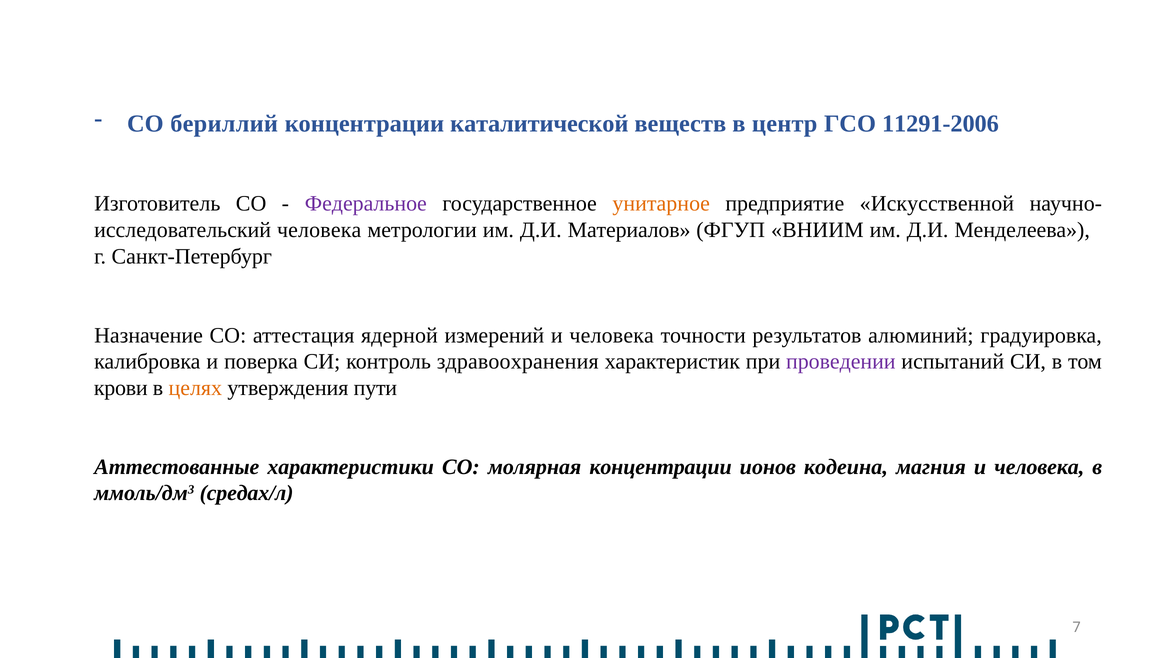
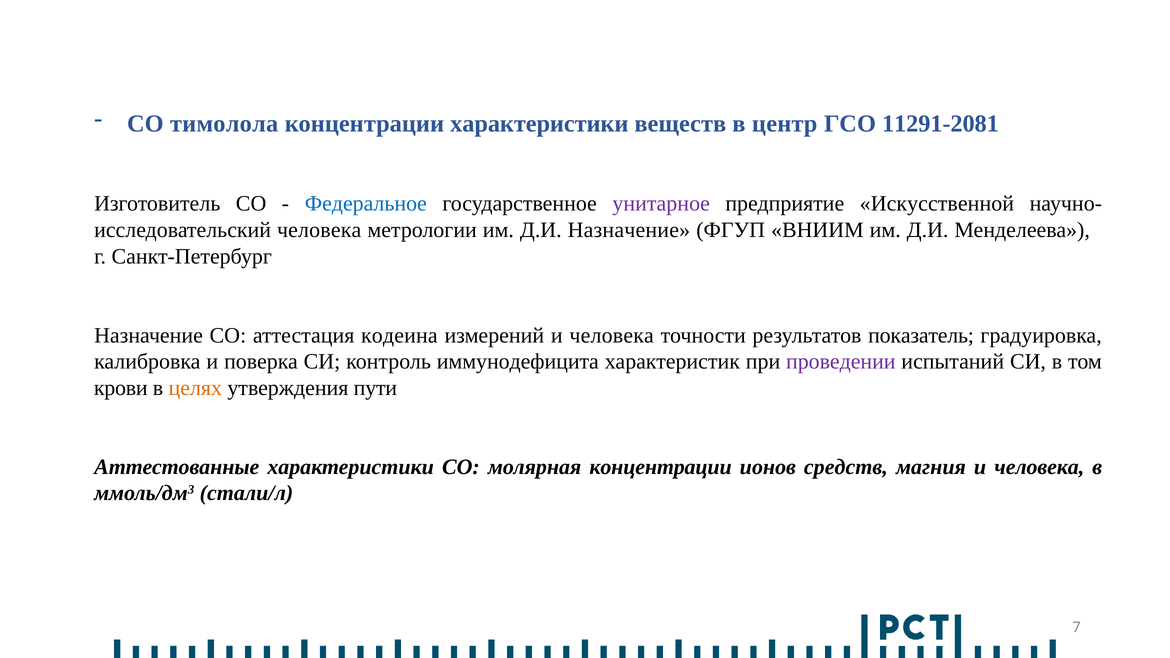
бериллий: бериллий -> тимолола (224, 124)
концентрации каталитической: каталитической -> характеристики (539, 124)
11291-2006: 11291-2006 -> 11291-2081 (940, 124)
Федеральное colour: purple -> blue (366, 204)
унитарное colour: orange -> purple (661, 204)
Д.И Материалов: Материалов -> Назначение (629, 230)
ядерной: ядерной -> кодеина (399, 335)
алюминий: алюминий -> показатель (921, 335)
здравоохранения: здравоохранения -> иммунодефицита (518, 362)
кодеина: кодеина -> средств (846, 467)
средах/л: средах/л -> стали/л (246, 493)
